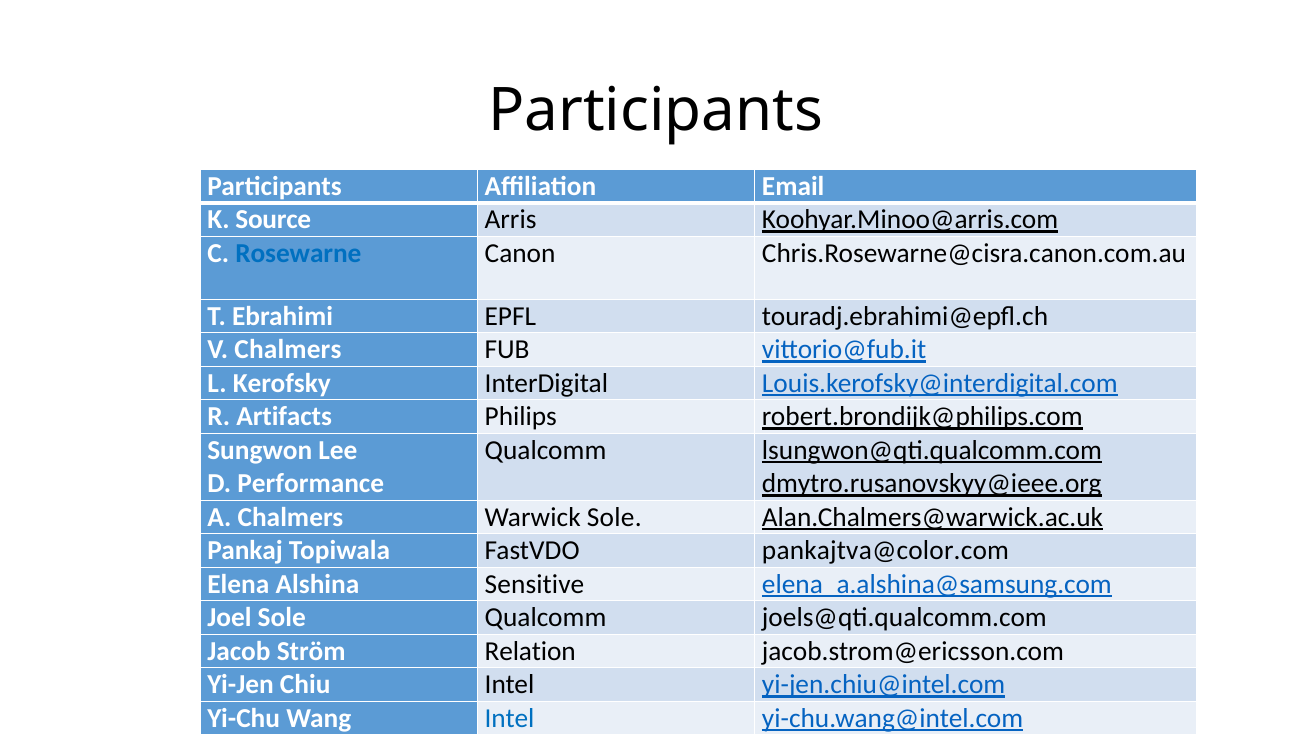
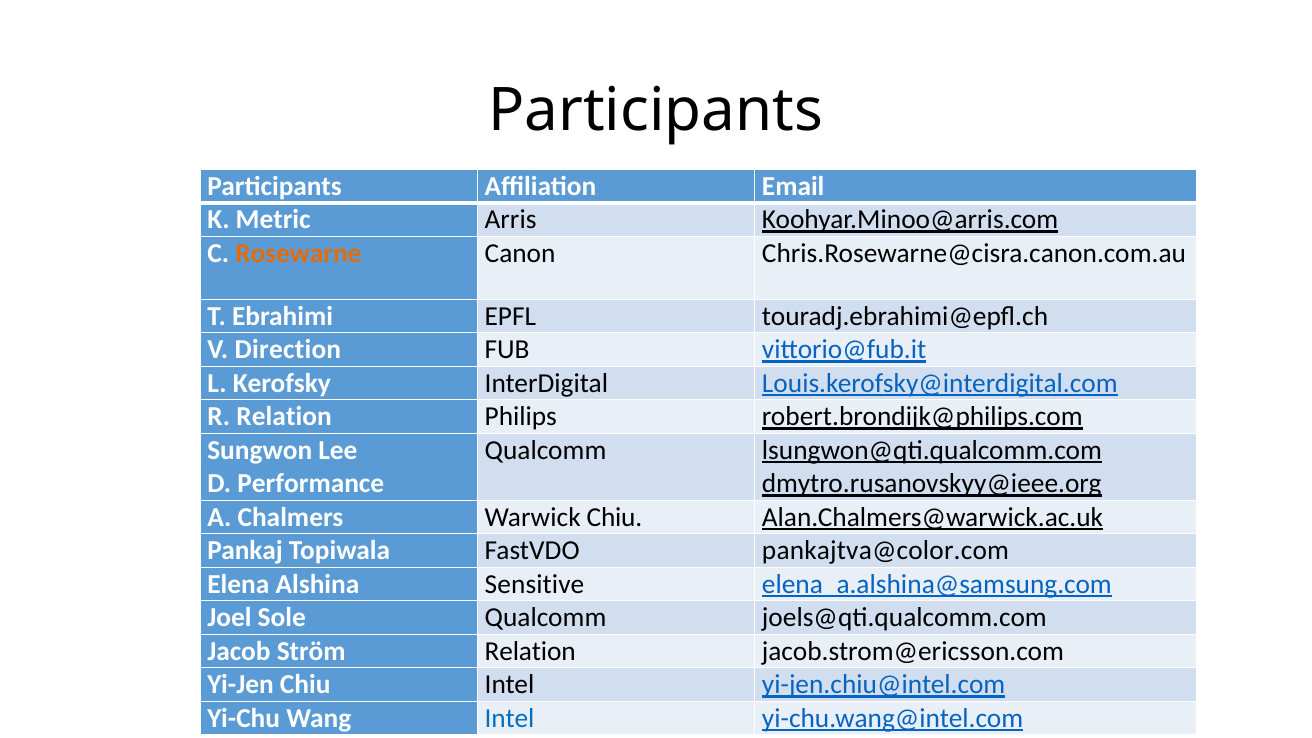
Source: Source -> Metric (273, 220)
Rosewarne colour: blue -> orange (298, 253)
V Chalmers: Chalmers -> Direction (288, 350)
R Artifacts: Artifacts -> Relation (284, 417)
Warwick Sole: Sole -> Chiu (615, 517)
